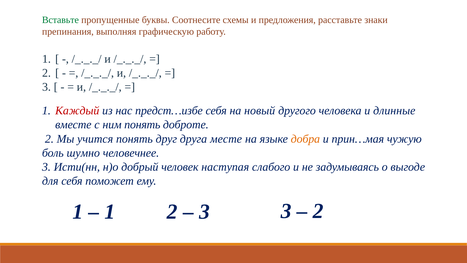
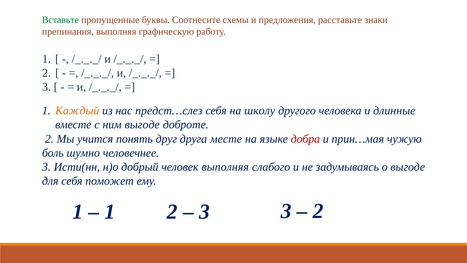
Каждый colour: red -> orange (77, 111)
предст…избе: предст…избе -> предст…слез (169, 111)
новый: новый -> школу (260, 111)
ним понять: понять -> выгоде (142, 125)
добра colour: orange -> red (305, 139)
человек наступая: наступая -> выполняя (225, 167)
